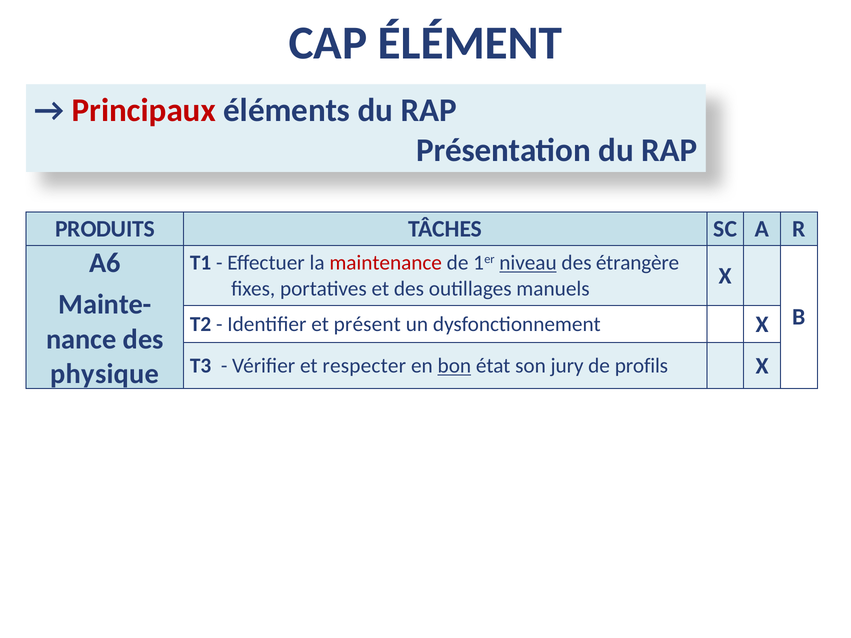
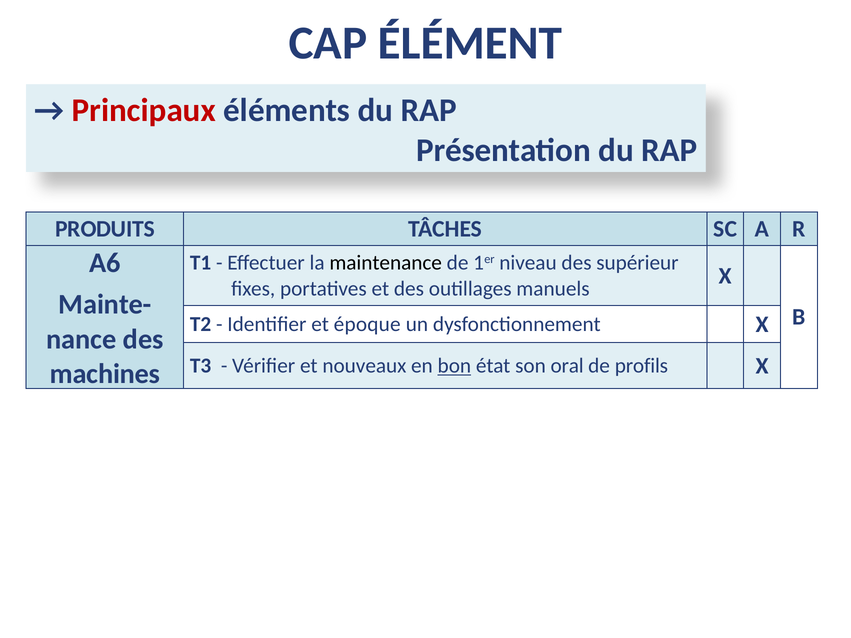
maintenance colour: red -> black (386, 263)
niveau underline: present -> none (528, 263)
étrangère: étrangère -> supérieur (637, 263)
présent: présent -> époque (367, 324)
respecter: respecter -> nouveaux (364, 366)
jury: jury -> oral (567, 366)
physique: physique -> machines (105, 374)
